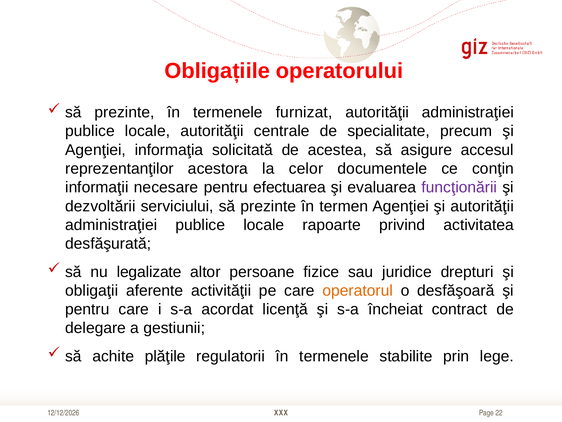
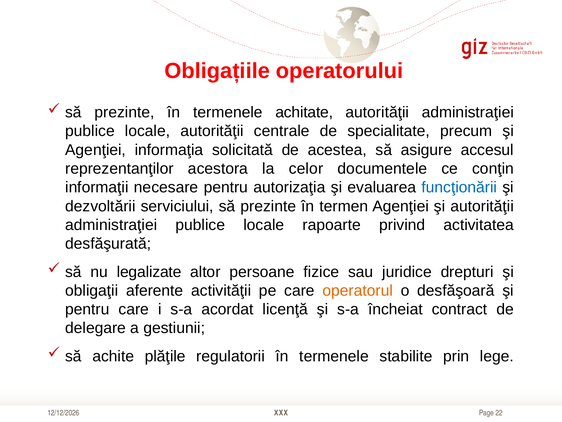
furnizat: furnizat -> achitate (304, 112)
efectuarea: efectuarea -> autorizaţia (289, 187)
funcţionării colour: purple -> blue (459, 187)
